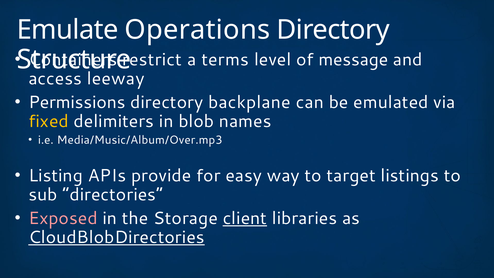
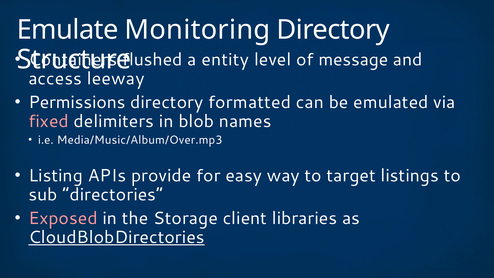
Operations: Operations -> Monitoring (197, 30)
restrict: restrict -> flushed (152, 60)
terms: terms -> entity (225, 60)
backplane: backplane -> formatted (249, 102)
fixed colour: yellow -> pink (49, 121)
client underline: present -> none (245, 218)
